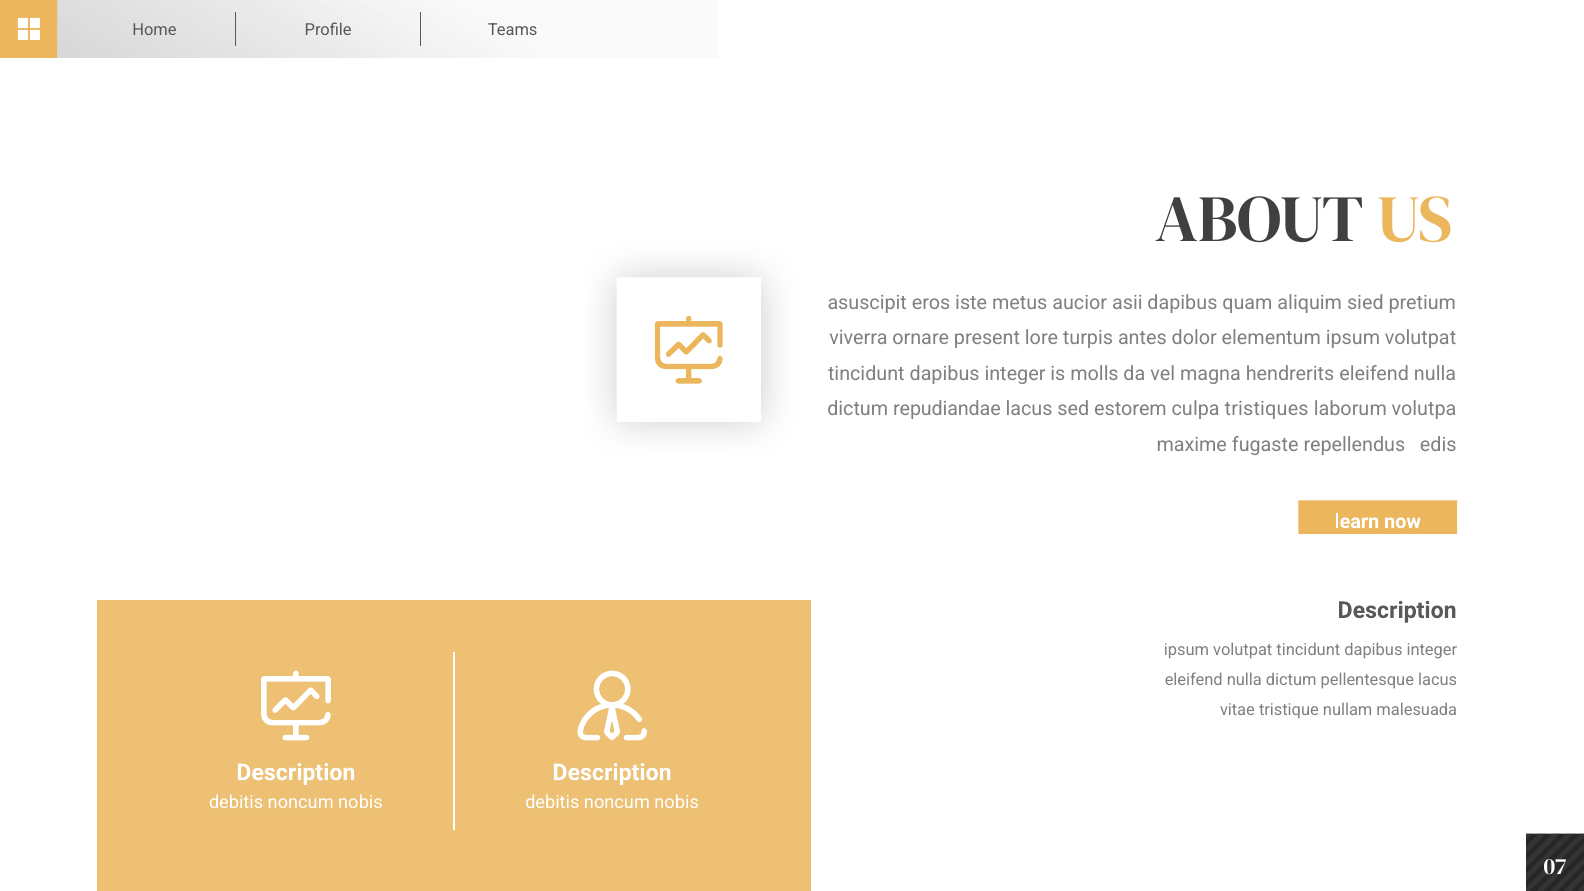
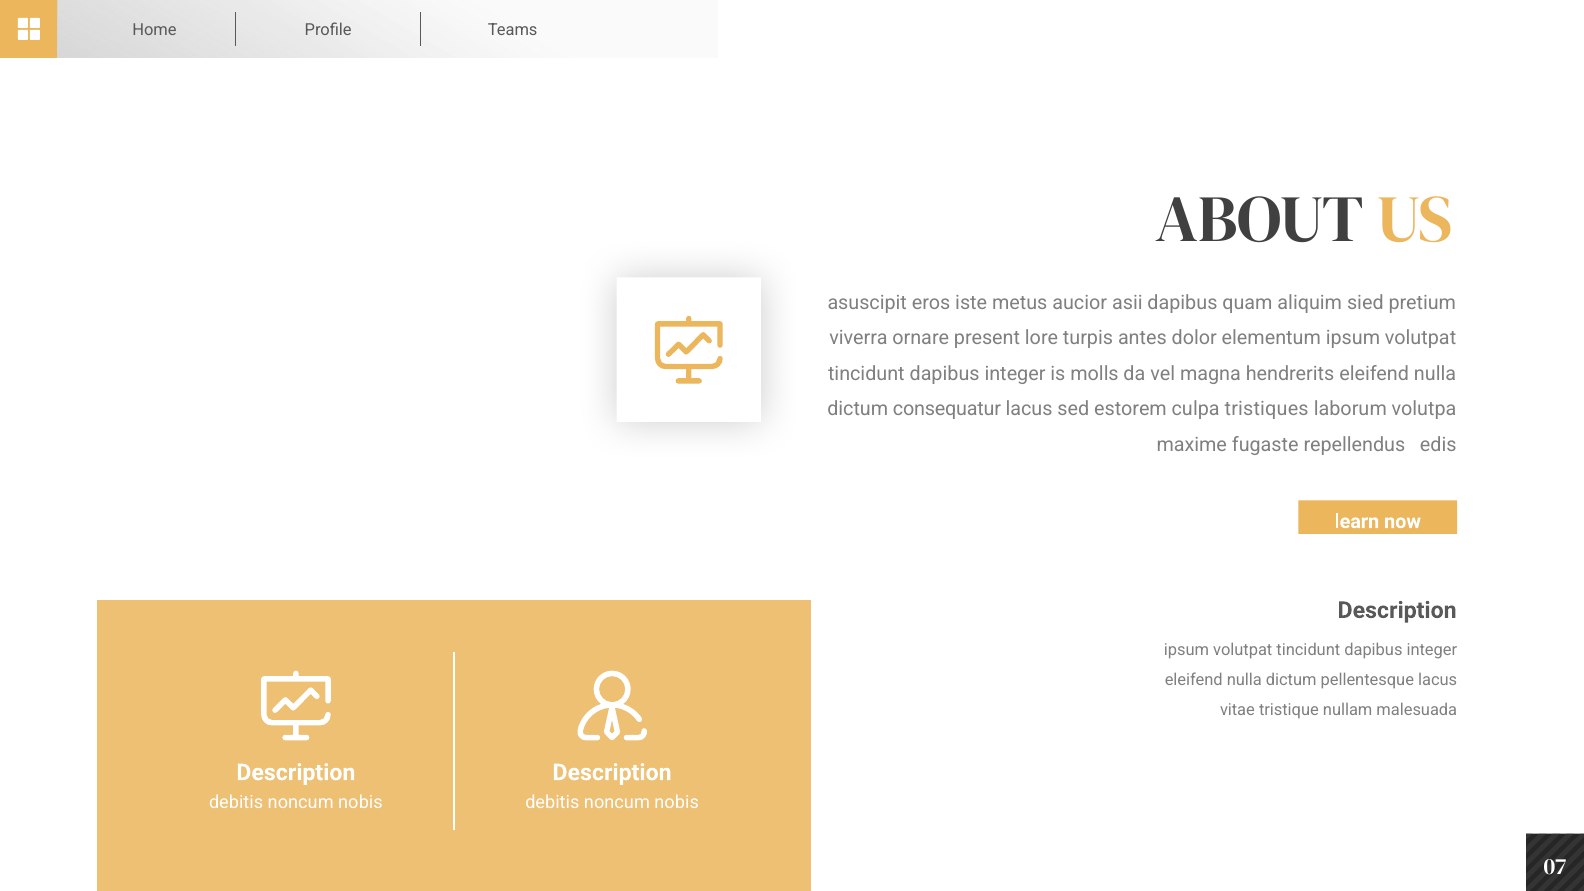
repudiandae: repudiandae -> consequatur (947, 409)
